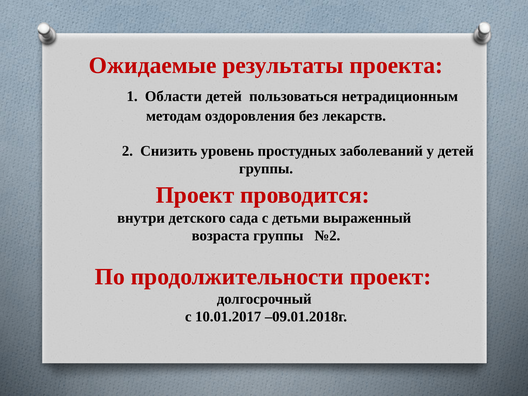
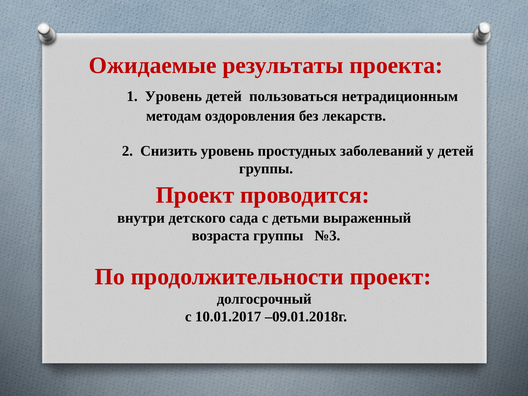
1 Области: Области -> Уровень (173, 96)
№2: №2 -> №3 (327, 236)
